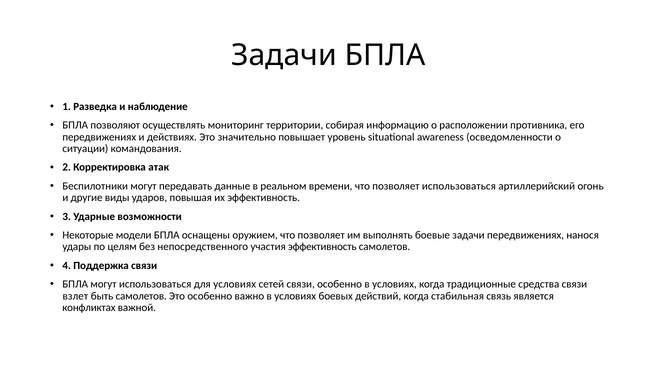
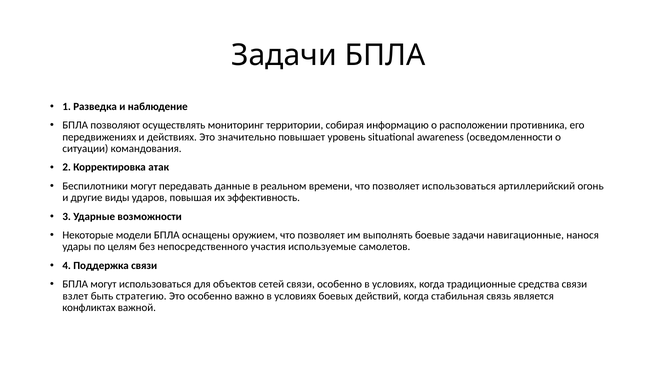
задачи передвижениях: передвижениях -> навигационные (525, 235)
участия эффективность: эффективность -> используемые (322, 247)
для условиях: условиях -> объектов (235, 285)
быть самолетов: самолетов -> стратегию (141, 296)
